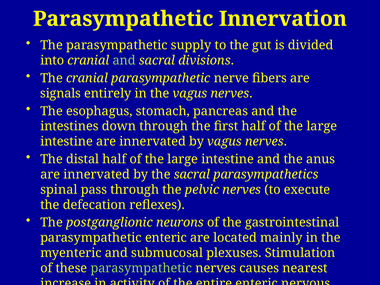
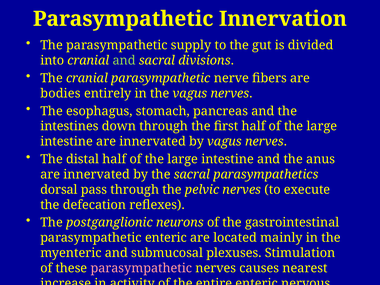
signals: signals -> bodies (60, 93)
spinal: spinal -> dorsal (59, 190)
parasympathetic colour: light green -> pink (141, 268)
